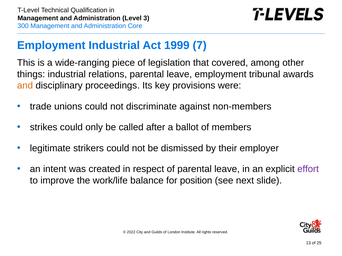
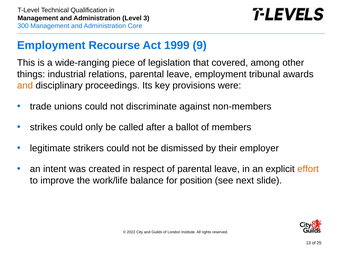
Employment Industrial: Industrial -> Recourse (114, 45)
7: 7 -> 9 (200, 45)
effort colour: purple -> orange (308, 169)
